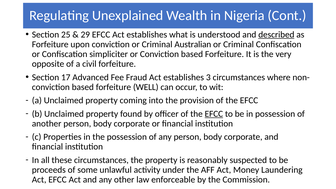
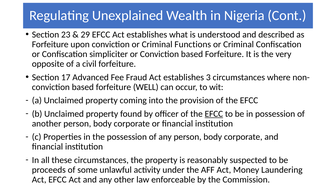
25: 25 -> 23 (66, 35)
described underline: present -> none (276, 35)
Australian: Australian -> Functions (193, 44)
